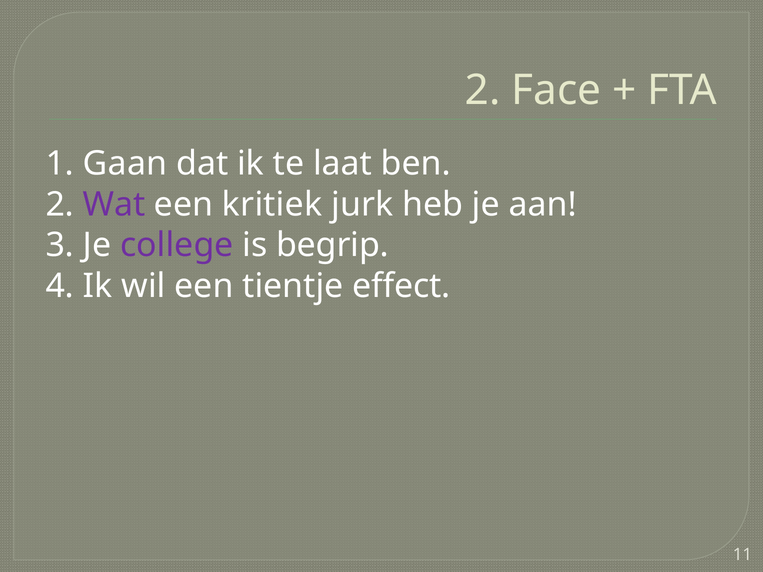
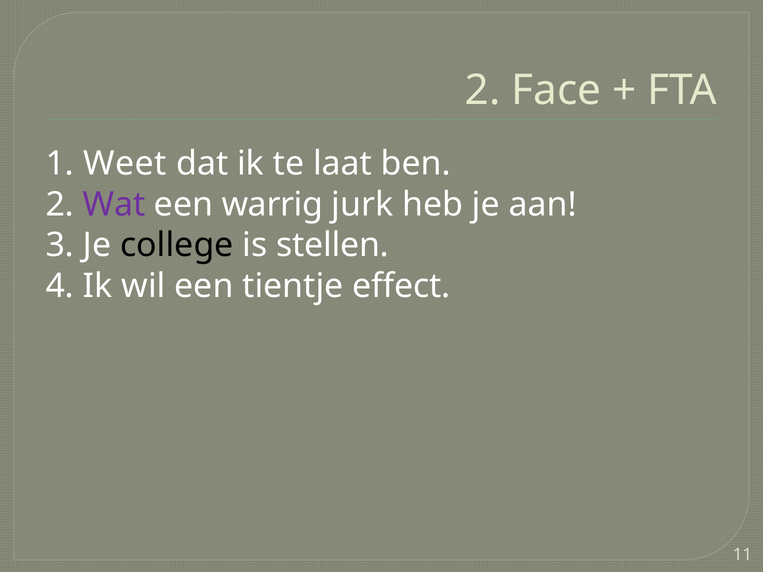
Gaan: Gaan -> Weet (125, 164)
kritiek: kritiek -> warrig (272, 205)
college colour: purple -> black (177, 245)
begrip: begrip -> stellen (333, 245)
